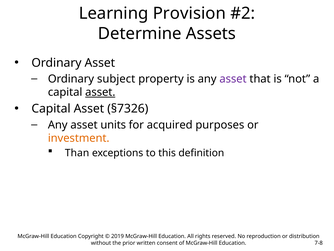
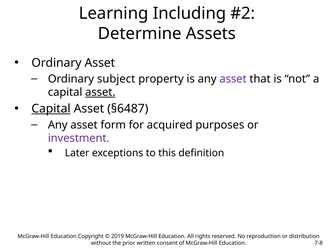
Provision: Provision -> Including (189, 13)
Capital underline: none -> present (51, 109)
§7326: §7326 -> §6487 (128, 109)
units: units -> form (113, 125)
investment colour: orange -> purple (79, 138)
Than: Than -> Later (77, 153)
